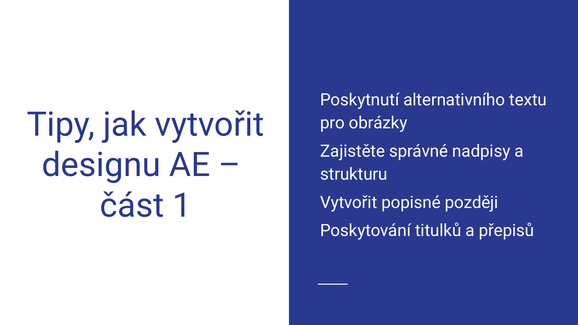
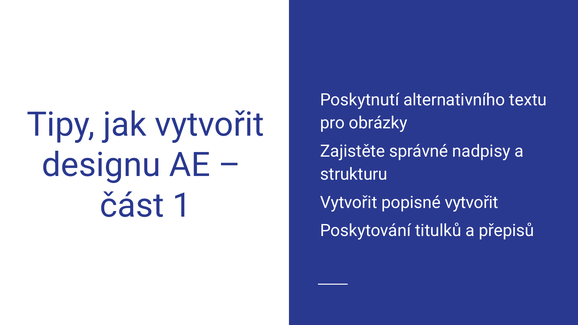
popisné později: později -> vytvořit (472, 203)
